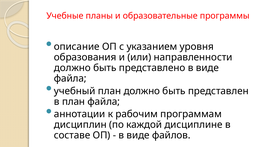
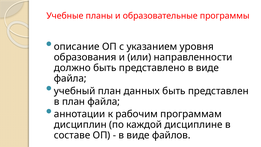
план должно: должно -> данных (142, 91)
